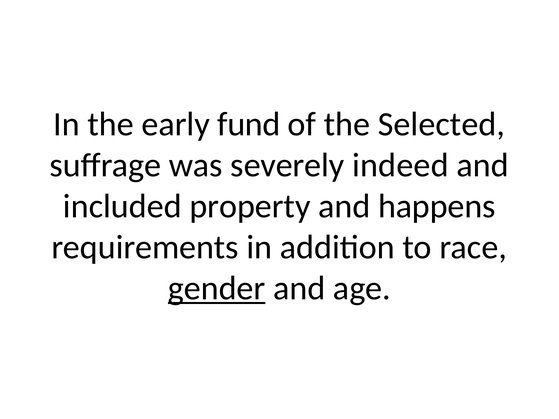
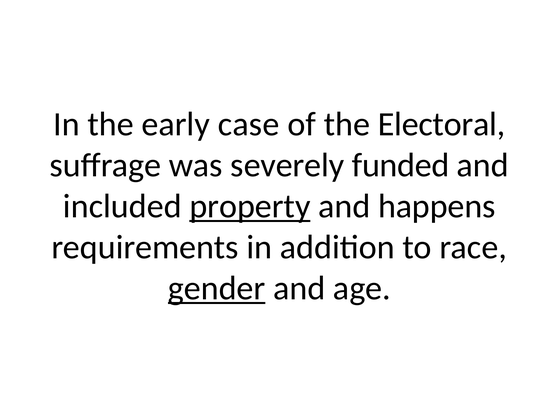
fund: fund -> case (249, 124)
Selected: Selected -> Electoral (442, 124)
indeed: indeed -> funded (401, 165)
property underline: none -> present (250, 206)
